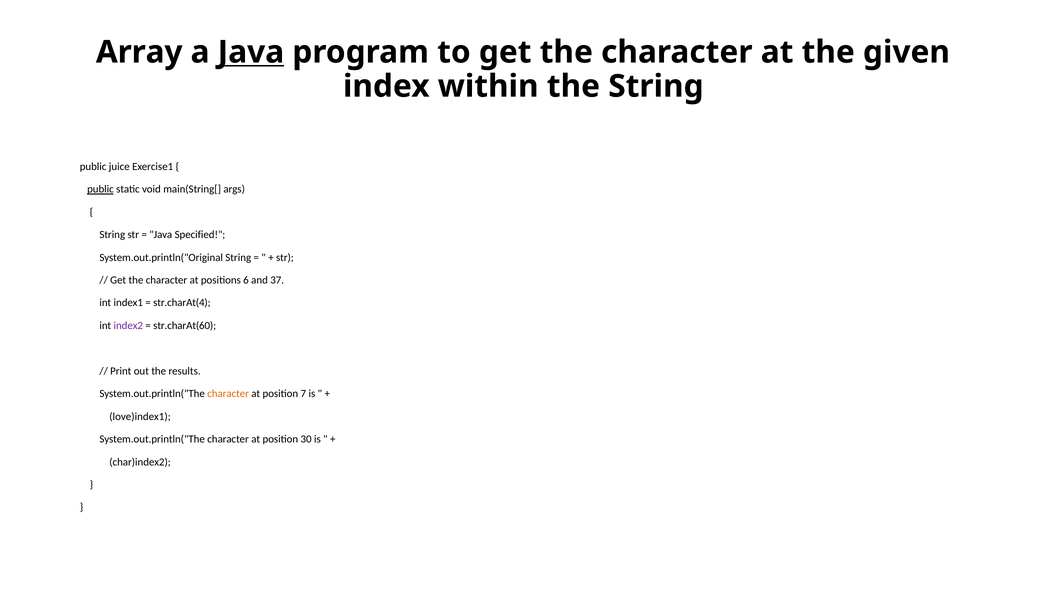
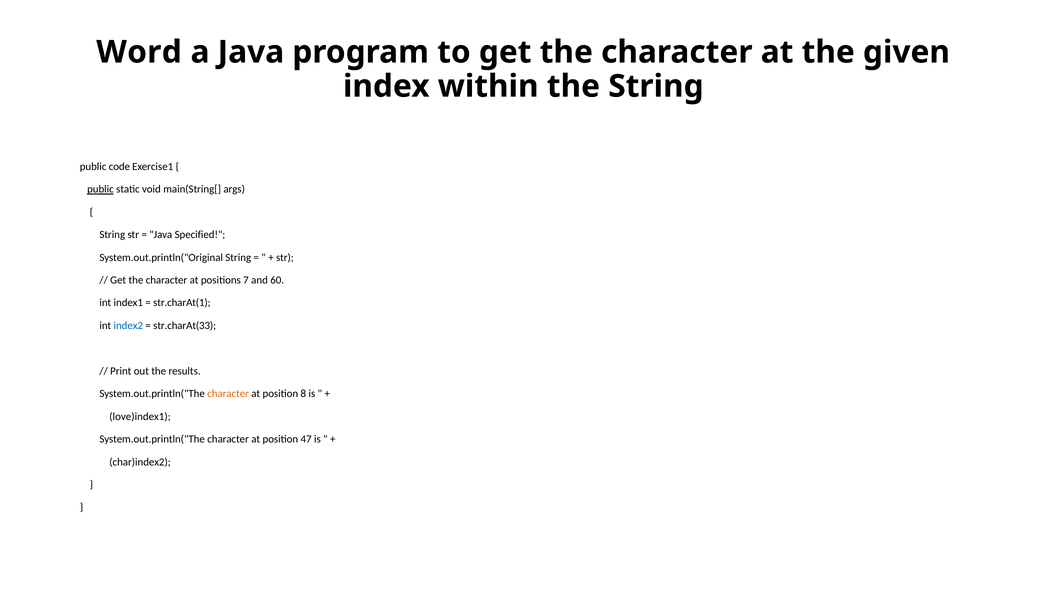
Array: Array -> Word (139, 52)
Java underline: present -> none (251, 52)
juice: juice -> code (119, 167)
6: 6 -> 7 (246, 280)
37: 37 -> 60 (277, 280)
str.charAt(4: str.charAt(4 -> str.charAt(1 (182, 303)
index2 colour: purple -> blue (128, 326)
str.charAt(60: str.charAt(60 -> str.charAt(33 (185, 326)
7: 7 -> 8 (303, 394)
30: 30 -> 47 (306, 439)
